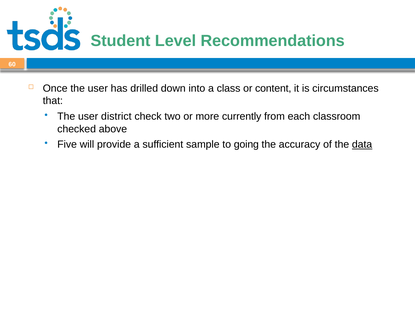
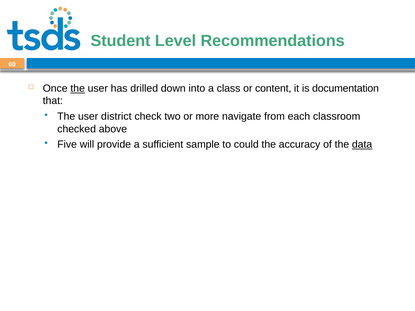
the underline: none -> present (78, 89)
circumstances: circumstances -> documentation (346, 89)
currently: currently -> navigate (242, 117)
going: going -> could (246, 145)
